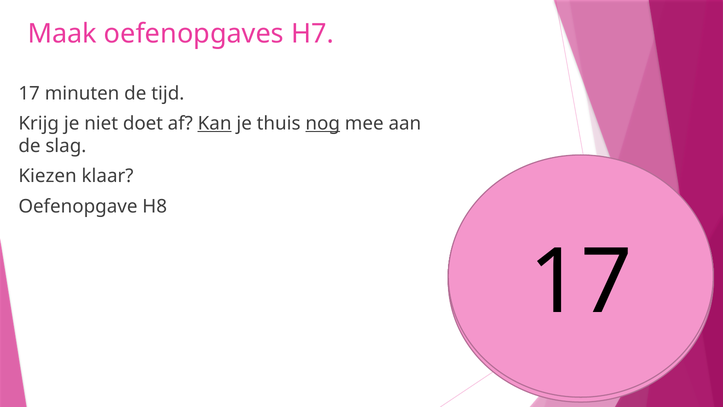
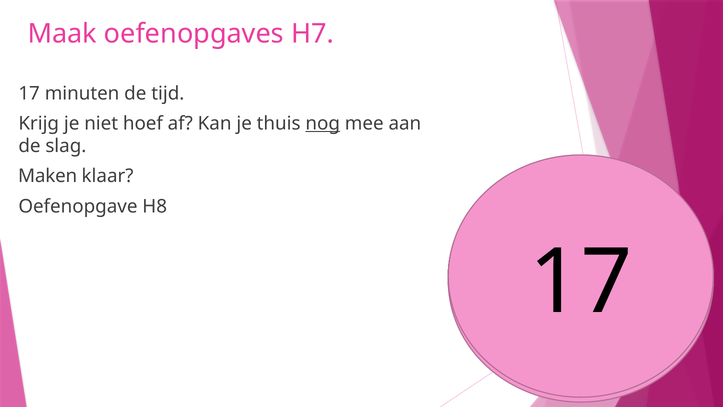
doet: doet -> hoef (143, 123)
Kan underline: present -> none (215, 123)
Kiezen: Kiezen -> Maken (48, 176)
